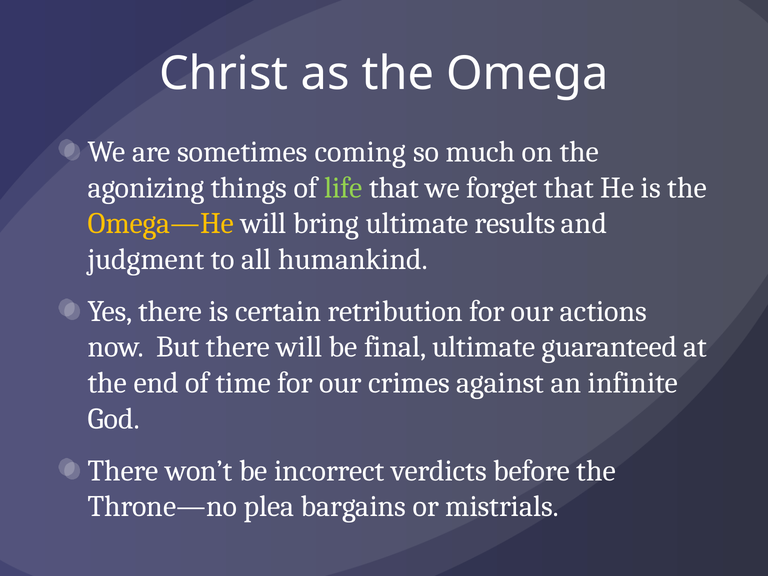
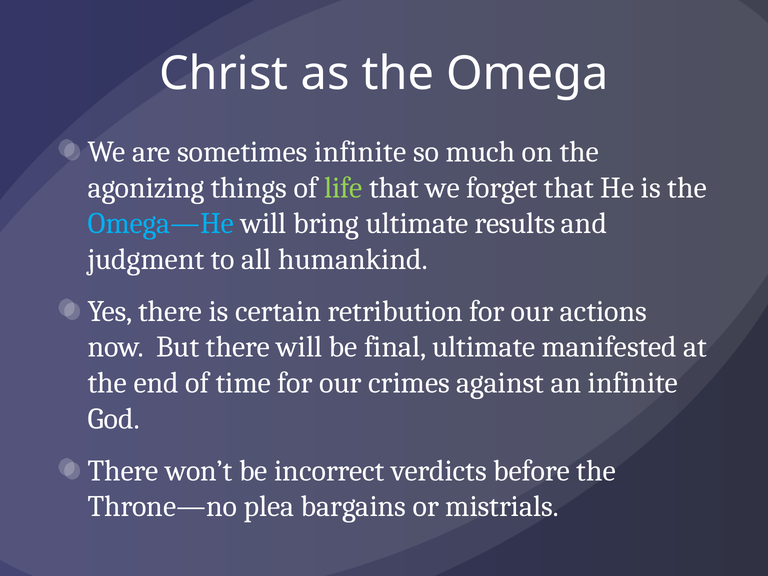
sometimes coming: coming -> infinite (360, 152)
Omega—He colour: yellow -> light blue (161, 224)
guaranteed: guaranteed -> manifested (609, 347)
